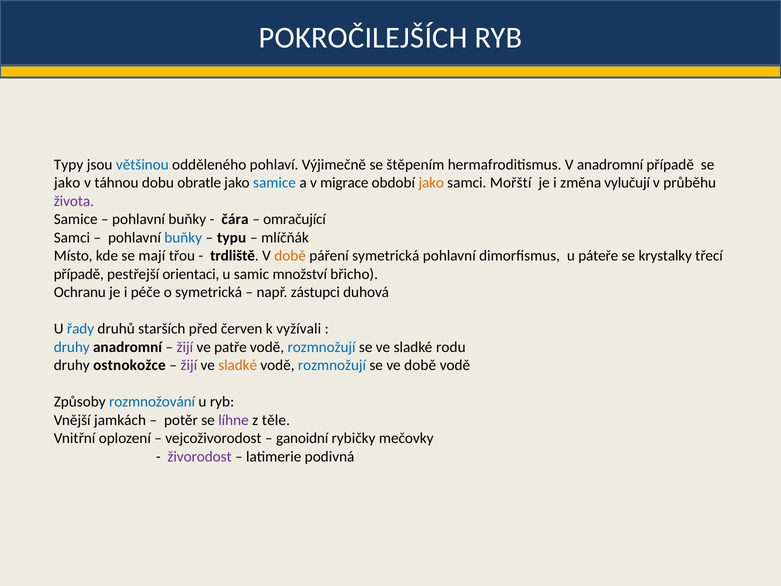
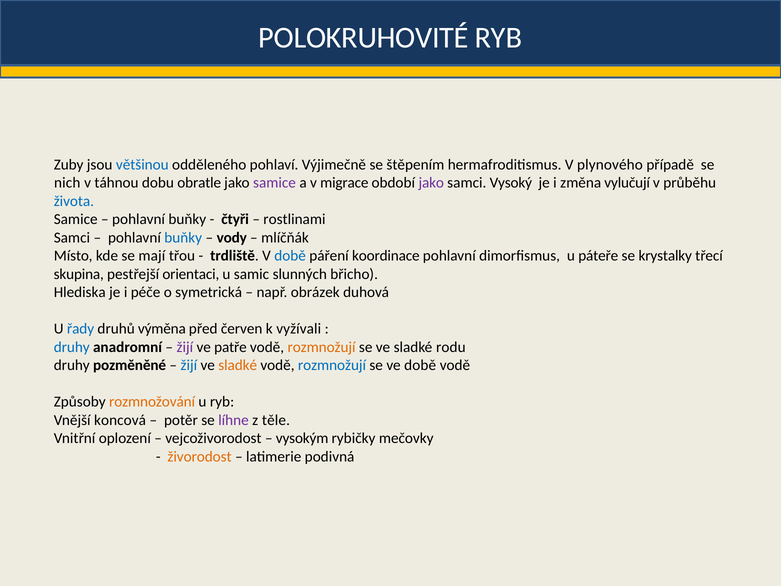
POKROČILEJŠÍCH: POKROČILEJŠÍCH -> POLOKRUHOVITÉ (364, 38)
Typy: Typy -> Zuby (69, 165)
V anadromní: anadromní -> plynového (610, 165)
jako: jako -> nich (67, 183)
samice colour: blue -> purple (275, 183)
jako colour: orange -> purple (431, 183)
Mořští: Mořští -> Vysoký (511, 183)
života colour: purple -> blue (74, 201)
čára: čára -> čtyři (235, 219)
omračující: omračující -> rostlinami (294, 219)
typu: typu -> vody (232, 238)
době colour: orange -> blue (290, 256)
páření symetrická: symetrická -> koordinace (386, 256)
případě: případě -> skupina (79, 274)
množství: množství -> slunných (300, 274)
Ochranu: Ochranu -> Hlediska (80, 292)
zástupci: zástupci -> obrázek (315, 292)
starších: starších -> výměna (162, 329)
rozmnožují colour: blue -> orange (322, 347)
ostnokožce: ostnokožce -> pozměněné (130, 365)
žijí colour: purple -> blue (189, 365)
rozmnožování colour: blue -> orange (152, 402)
jamkách: jamkách -> koncová (120, 420)
ganoidní: ganoidní -> vysokým (302, 438)
živorodost colour: purple -> orange (200, 456)
